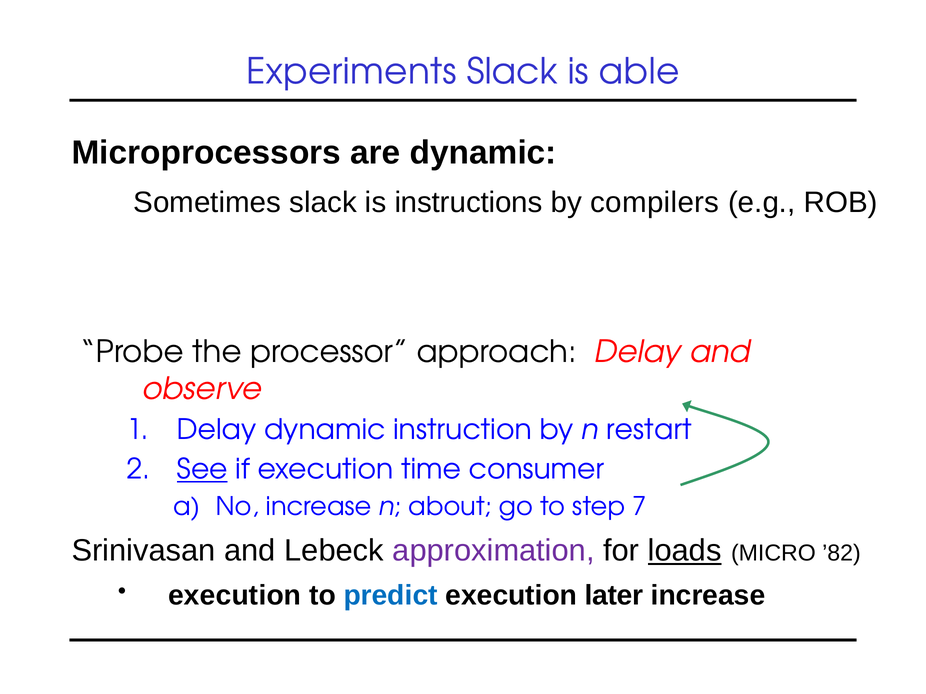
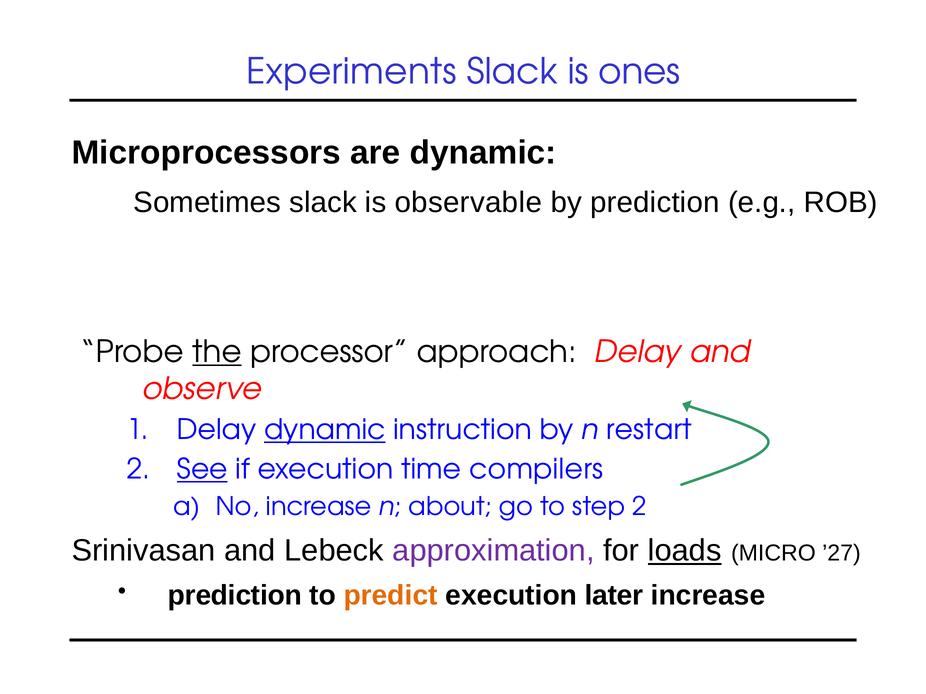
able: able -> ones (639, 72)
instructions: instructions -> observable (468, 203)
by compilers: compilers -> prediction (655, 203)
the underline: none -> present (217, 352)
dynamic underline: none -> present (325, 430)
consumer: consumer -> compilers (536, 470)
step 7: 7 -> 2 (639, 507)
’82: ’82 -> ’27 (841, 554)
execution: execution -> prediction (235, 596)
predict colour: blue -> orange (391, 596)
